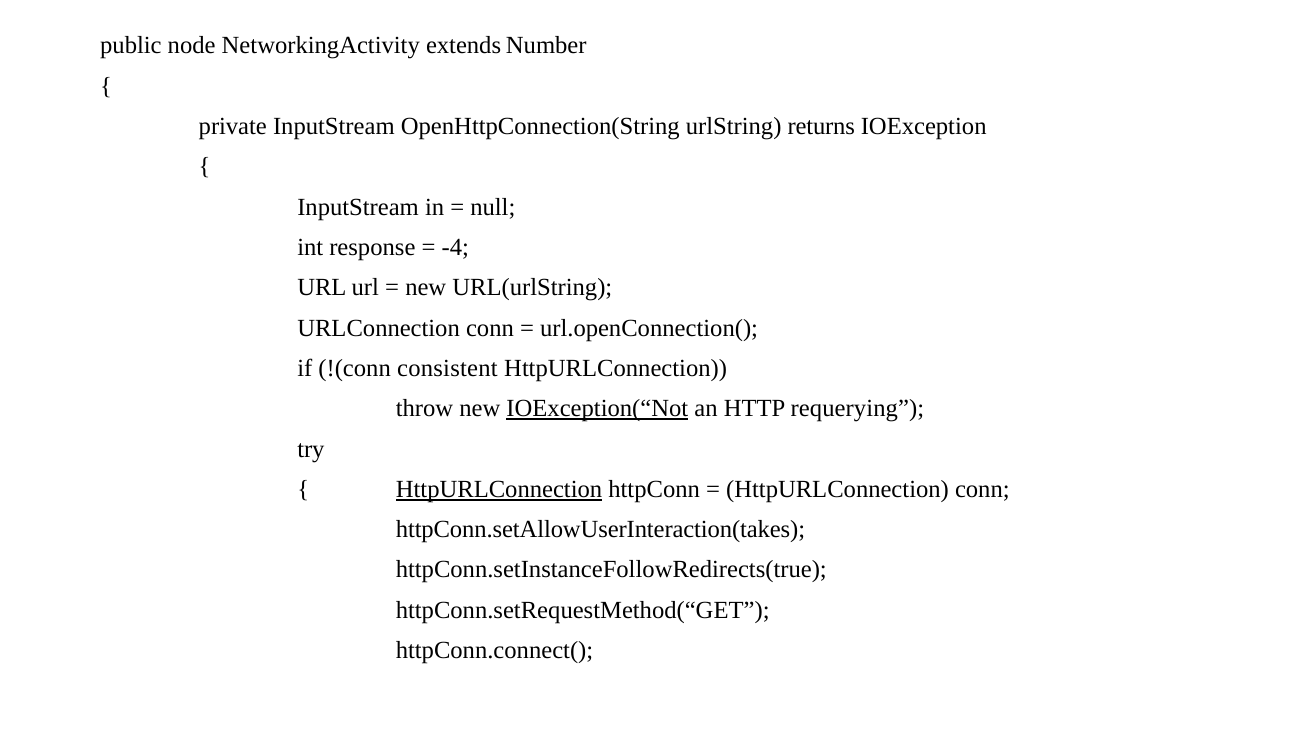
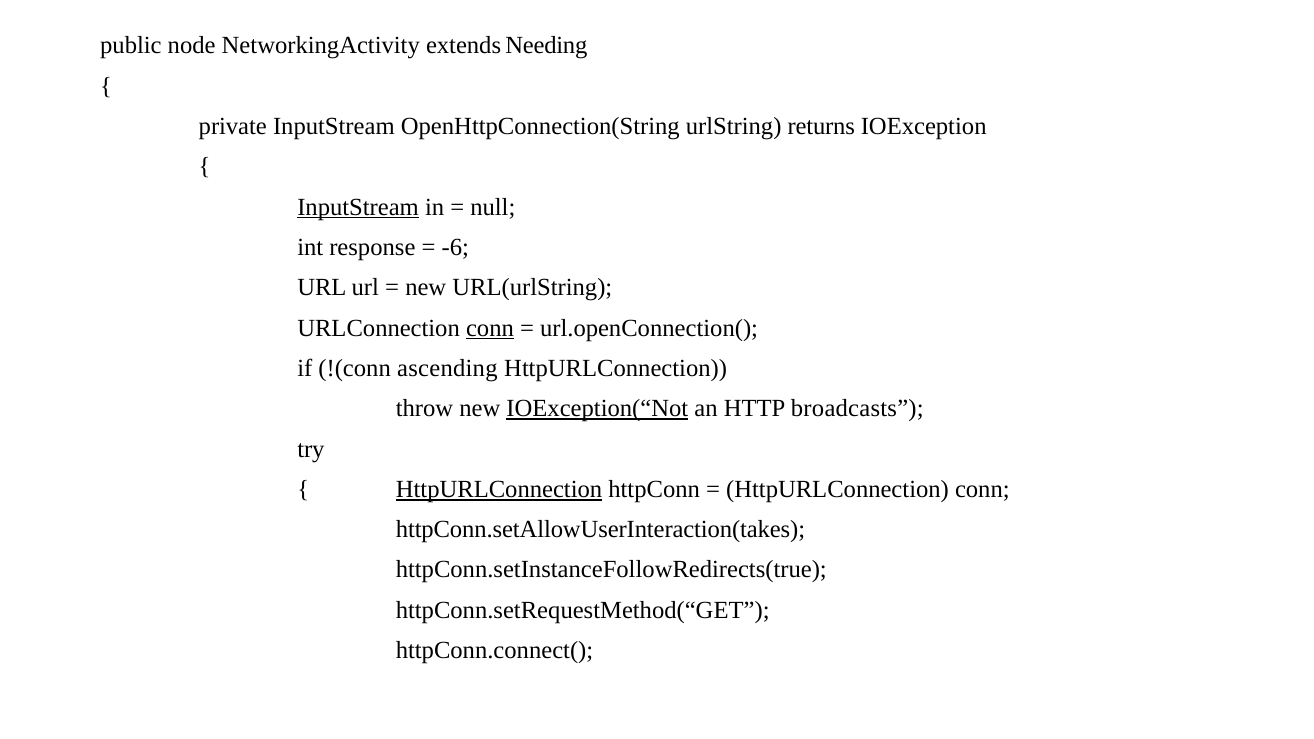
Number: Number -> Needing (546, 46)
InputStream underline: none -> present (358, 207)
-4: -4 -> -6 (455, 247)
conn underline: none -> present (490, 328)
consistent: consistent -> ascending (447, 368)
requerying: requerying -> broadcasts (857, 409)
